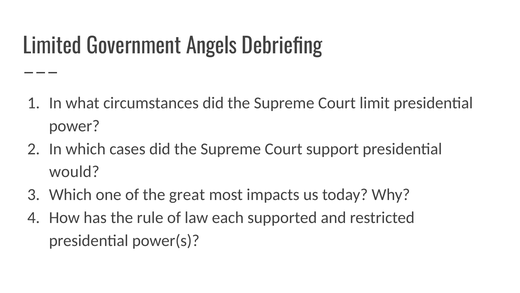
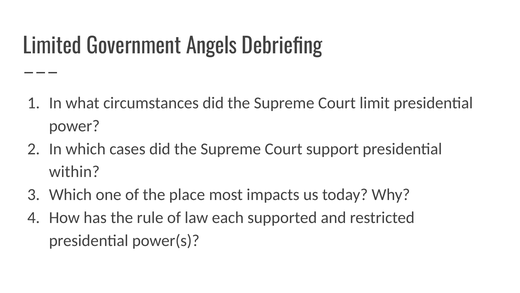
would: would -> within (74, 171)
great: great -> place (187, 194)
